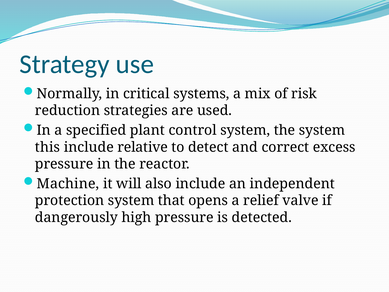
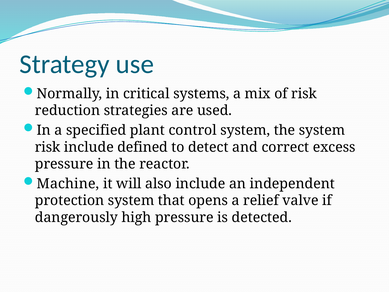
this: this -> risk (48, 147)
relative: relative -> defined (143, 147)
